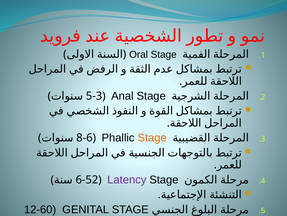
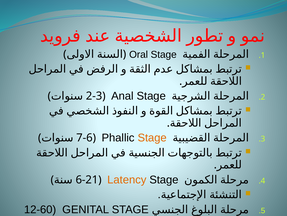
5-3: 5-3 -> 2-3 (94, 96)
8-6: 8-6 -> 7-6 (85, 137)
Latency colour: purple -> orange (127, 179)
6-52: 6-52 -> 6-21 (87, 179)
